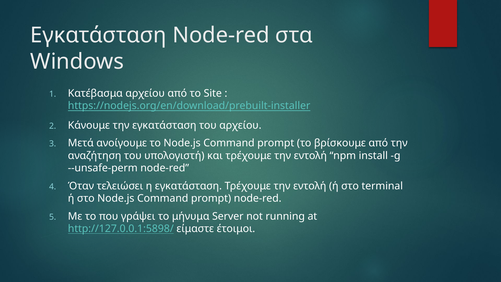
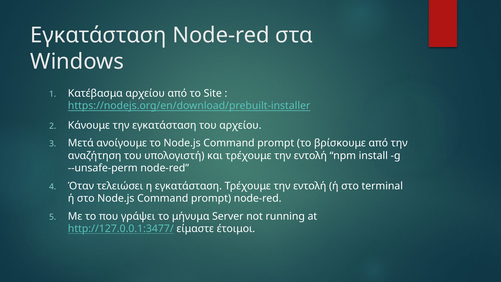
http://127.0.0.1:5898/: http://127.0.0.1:5898/ -> http://127.0.0.1:3477/ (121, 229)
